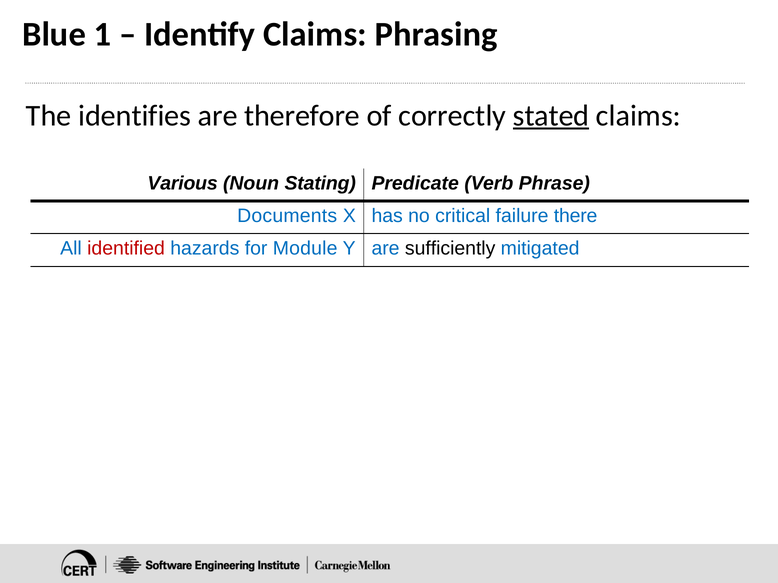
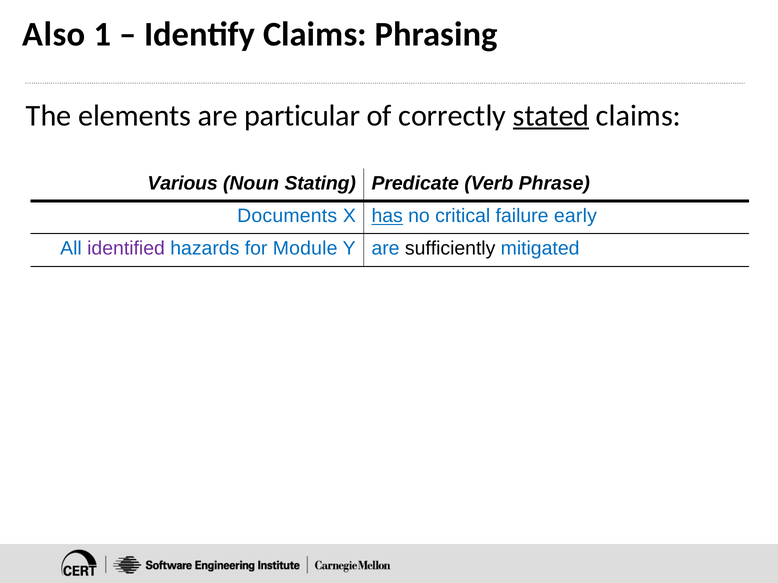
Blue: Blue -> Also (54, 35)
identifies: identifies -> elements (135, 116)
therefore: therefore -> particular (302, 116)
has underline: none -> present (387, 216)
there: there -> early (575, 216)
identified colour: red -> purple (126, 249)
